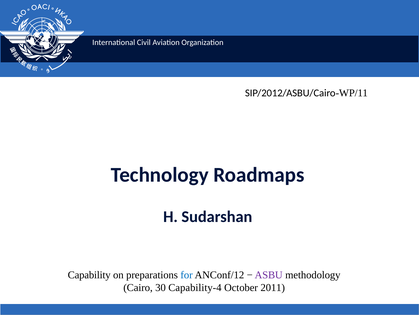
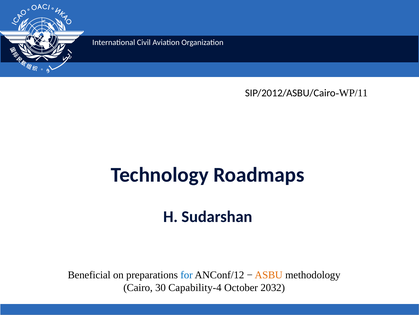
Capability: Capability -> Beneficial (89, 274)
ASBU colour: purple -> orange (269, 274)
2011: 2011 -> 2032 (273, 287)
